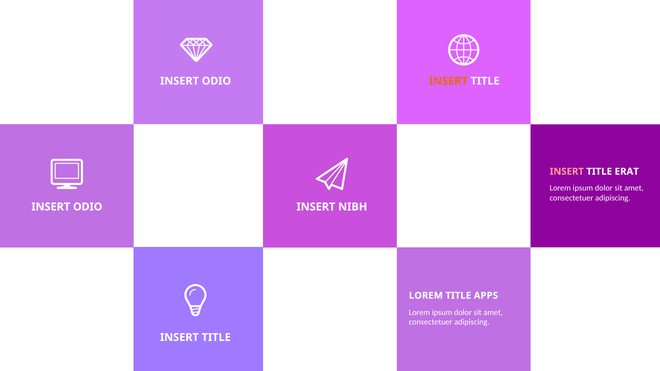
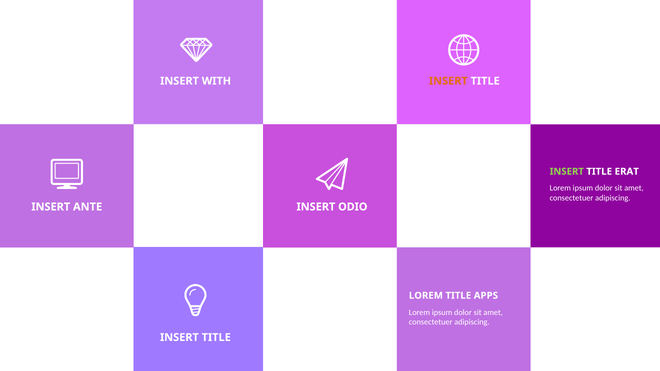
ODIO: ODIO -> WITH (216, 81)
INSERT colour: pink -> light green (567, 172)
ODIO: ODIO -> ANTE (88, 207)
NIBH: NIBH -> ODIO (353, 207)
